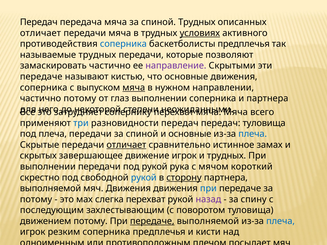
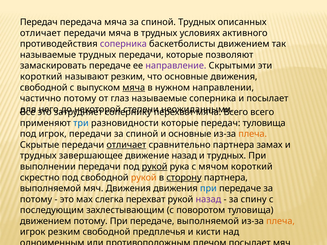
условиях underline: present -> none (200, 33)
соперника colour: blue -> purple (123, 44)
баскетболисты предплечья: предплечья -> движением (244, 44)
замаскировать частично: частично -> передаче (110, 66)
передаче: передаче -> короткий (41, 77)
называют кистью: кистью -> резким (128, 77)
соперника: соперника -> свободной (44, 88)
глаз выполнении: выполнении -> называемые (159, 98)
и партнера: партнера -> посылает (267, 98)
Мяча: Мяча -> Всего (236, 112)
разновидности передач: передач -> которые (180, 123)
под плеча: плеча -> игрок (53, 134)
плеча colour: blue -> orange (253, 134)
сравнительно истинное: истинное -> партнера (234, 145)
скрытых: скрытых -> трудных (38, 156)
движение игрок: игрок -> назад (184, 156)
рукой underline: none -> present (155, 167)
рукой colour: blue -> orange (144, 178)
передаче underline: present -> none (152, 221)
плеча colour: blue -> orange (281, 221)
резким соперника: соперника -> свободной (106, 232)
